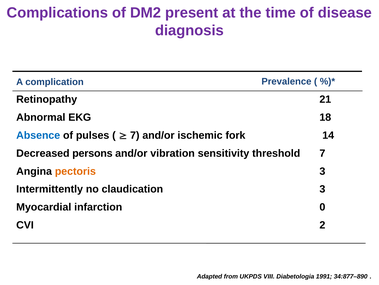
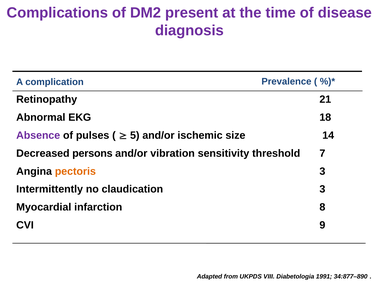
Absence colour: blue -> purple (38, 135)
7: 7 -> 5 (135, 135)
fork: fork -> size (235, 135)
0: 0 -> 8 (322, 207)
2: 2 -> 9 (322, 225)
